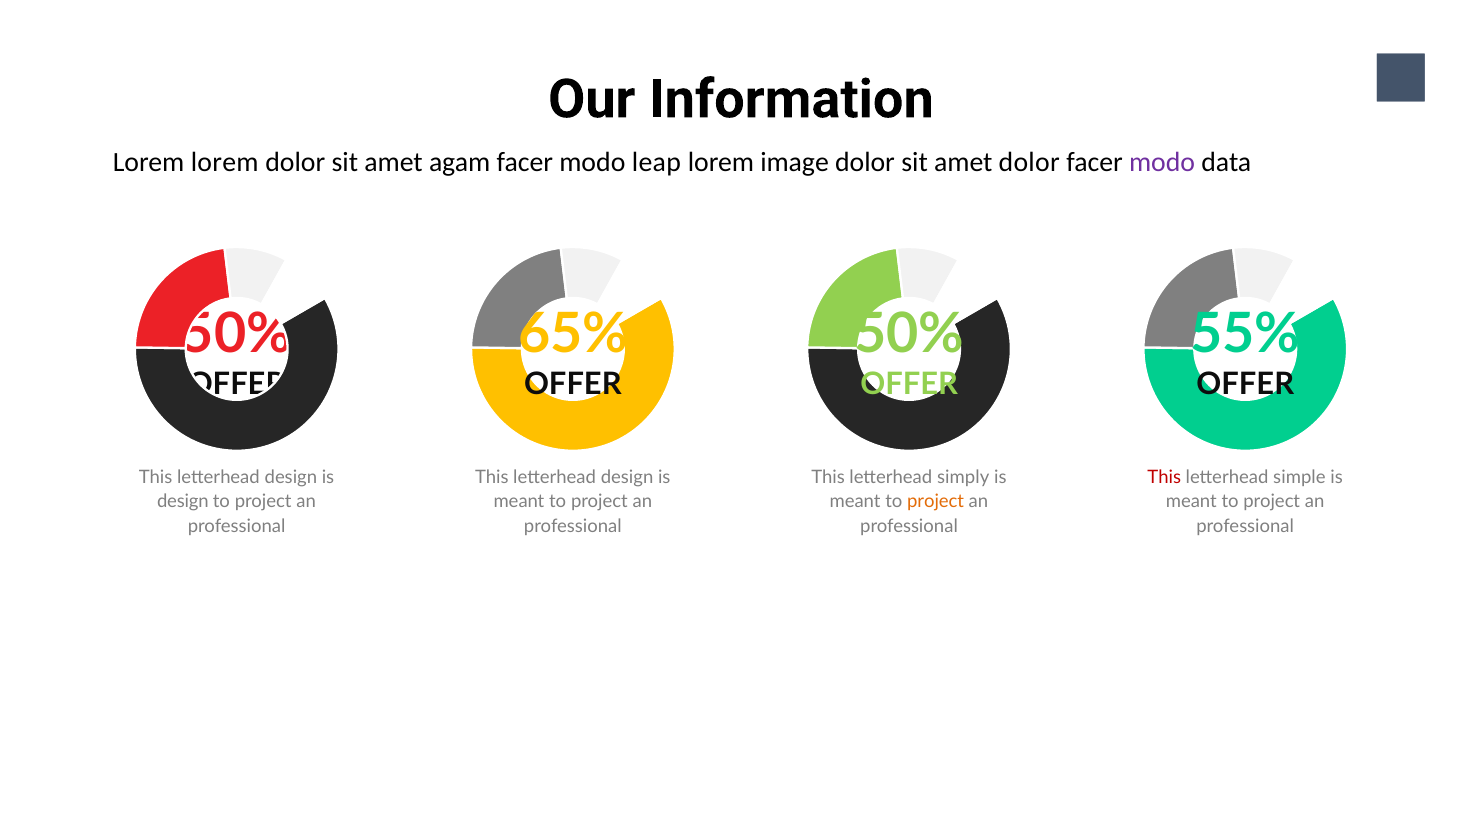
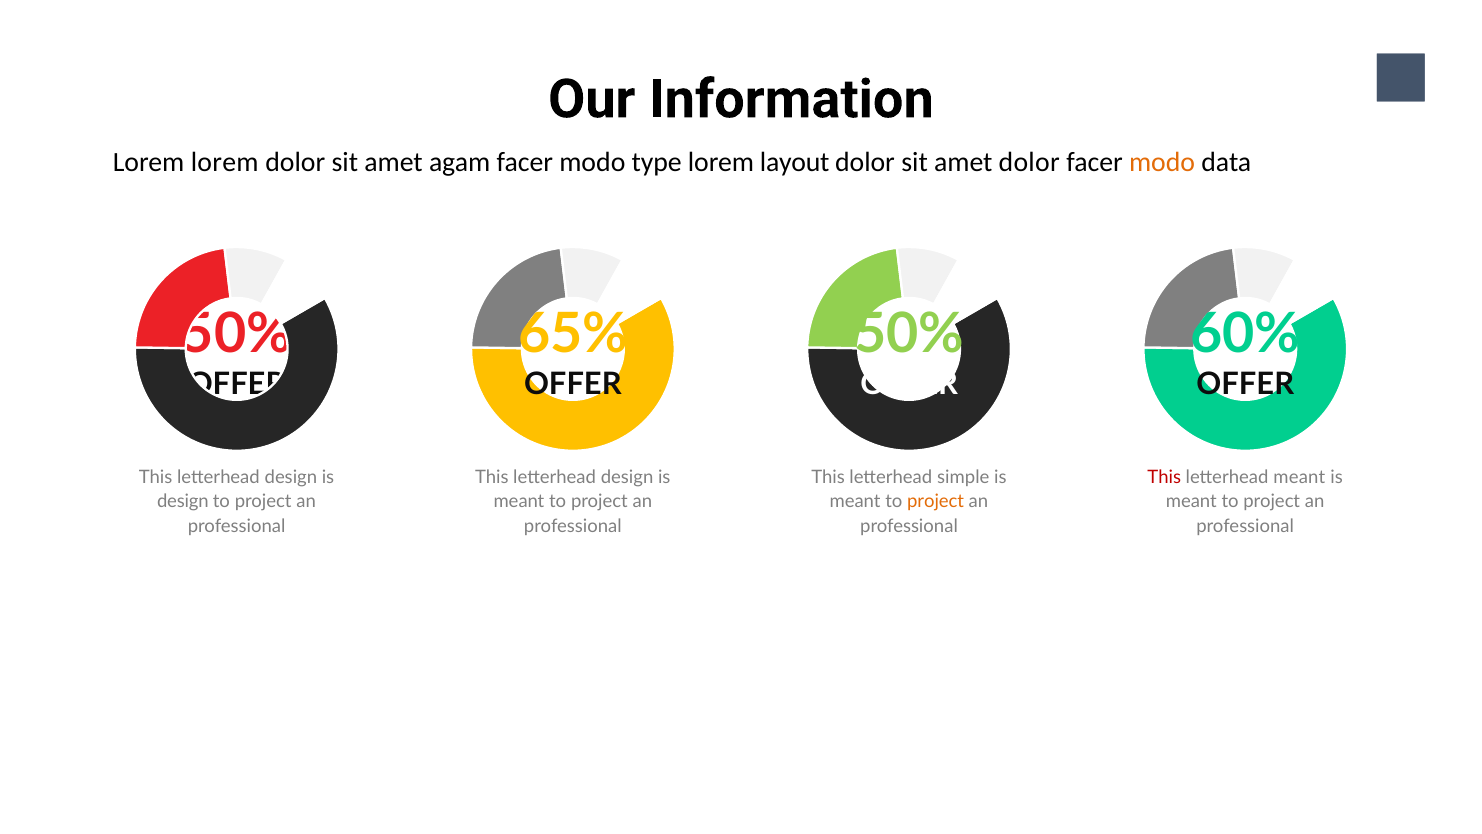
leap: leap -> type (657, 162)
image: image -> layout (795, 162)
modo colour: purple -> orange (1162, 162)
55%: 55% -> 60% (1245, 334)
OFFER colour: light green -> white (909, 384)
simply: simply -> simple (963, 477)
letterhead simple: simple -> meant (1299, 477)
